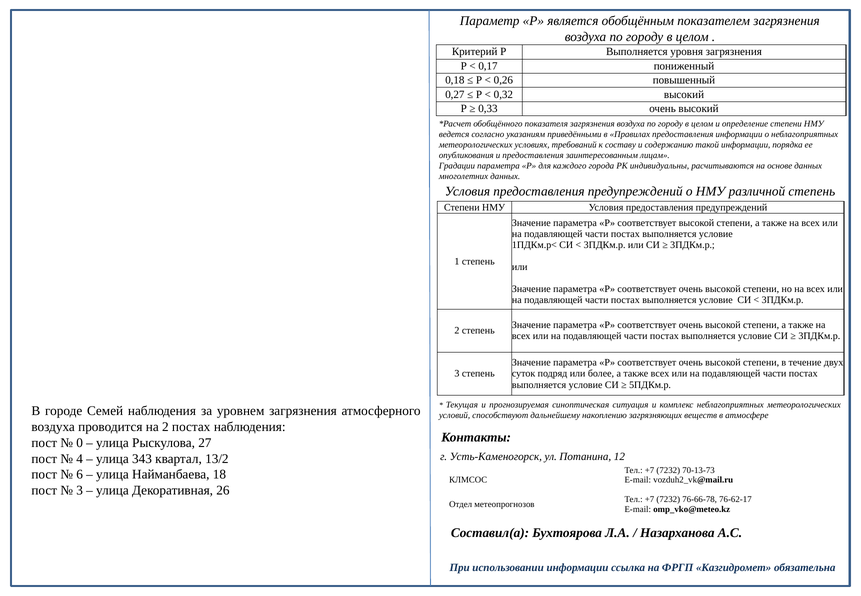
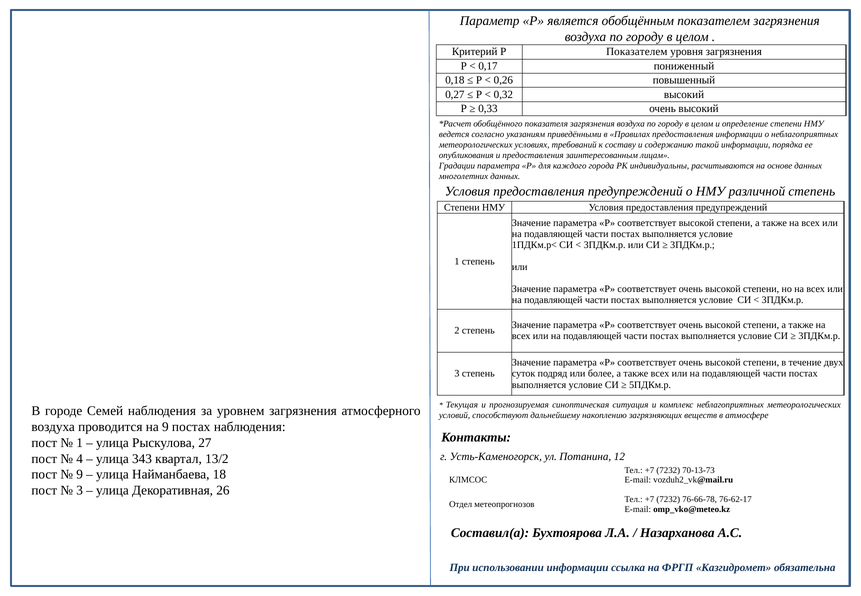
Р Выполняется: Выполняется -> Показателем (637, 52)
на 2: 2 -> 9 (165, 427)
0: 0 -> 1 (80, 443)
6: 6 -> 9 (80, 475)
